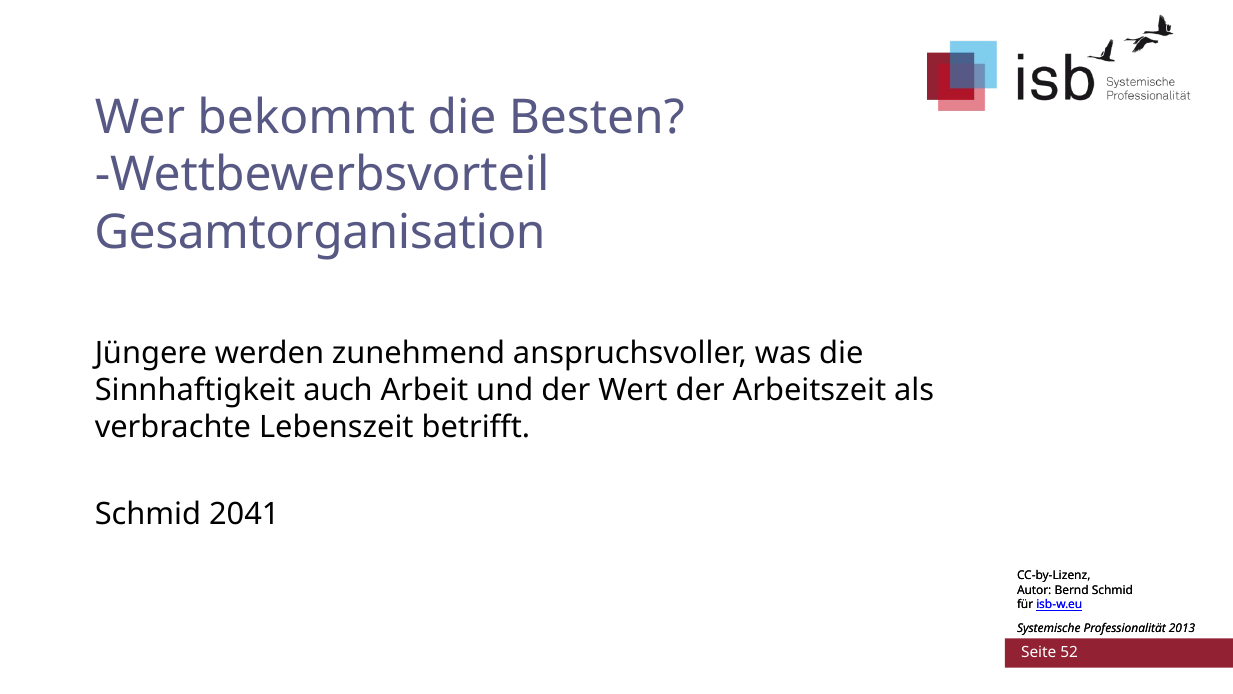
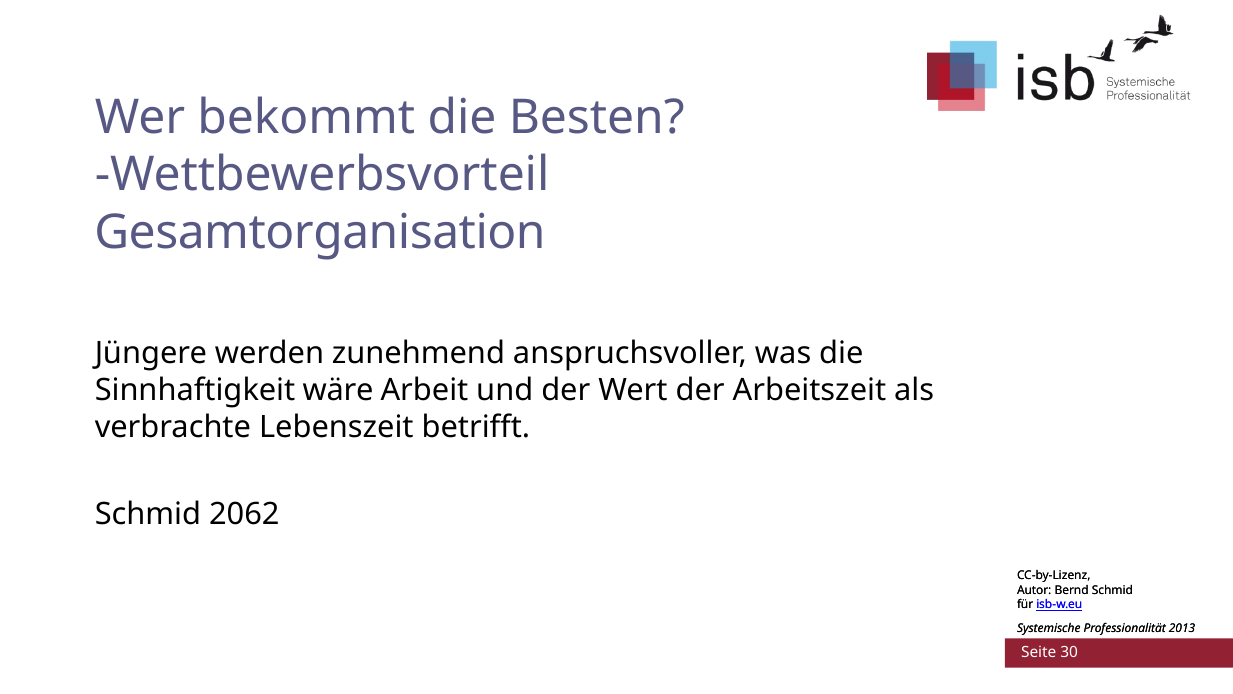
auch: auch -> wäre (338, 390)
2041: 2041 -> 2062 (244, 514)
52: 52 -> 30 (1069, 652)
